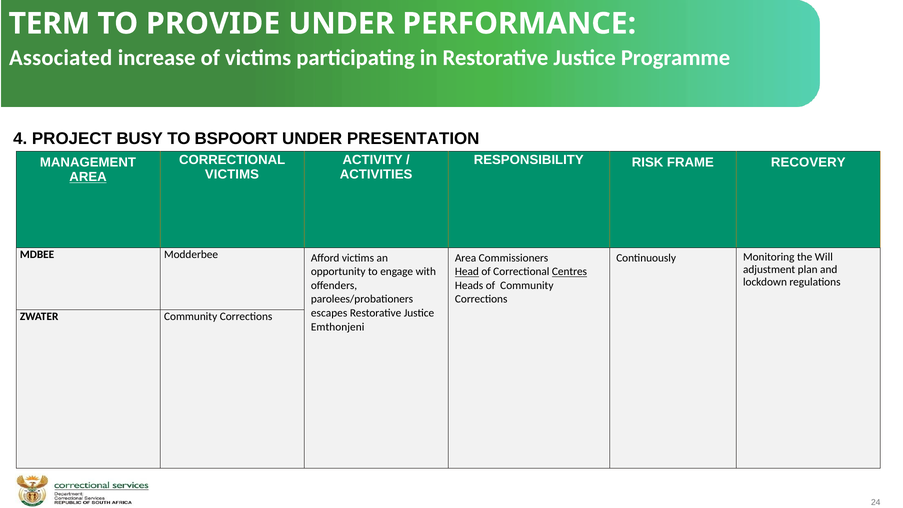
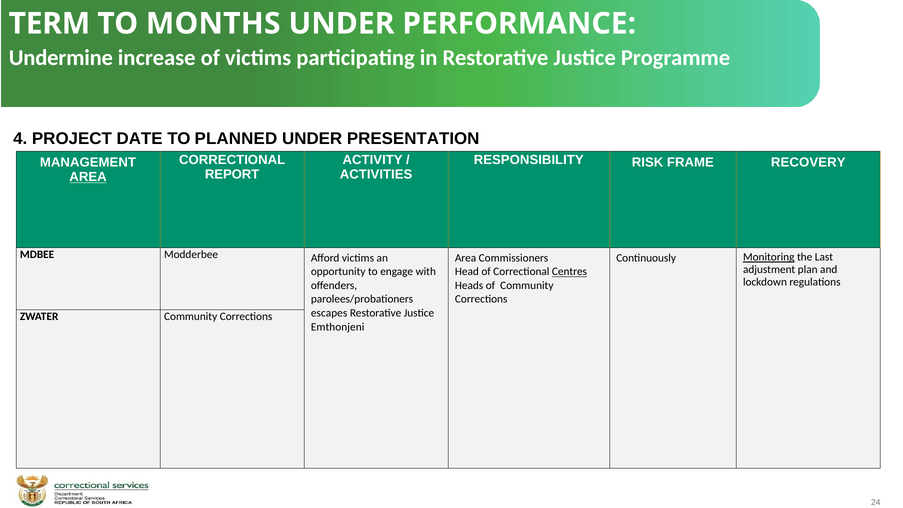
PROVIDE: PROVIDE -> MONTHS (213, 24)
Associated: Associated -> Undermine (61, 58)
BUSY: BUSY -> DATE (140, 139)
BSPOORT: BSPOORT -> PLANNED (236, 139)
VICTIMS: VICTIMS -> REPORT (232, 174)
Monitoring underline: none -> present (769, 257)
Will: Will -> Last (824, 257)
Head underline: present -> none (467, 272)
